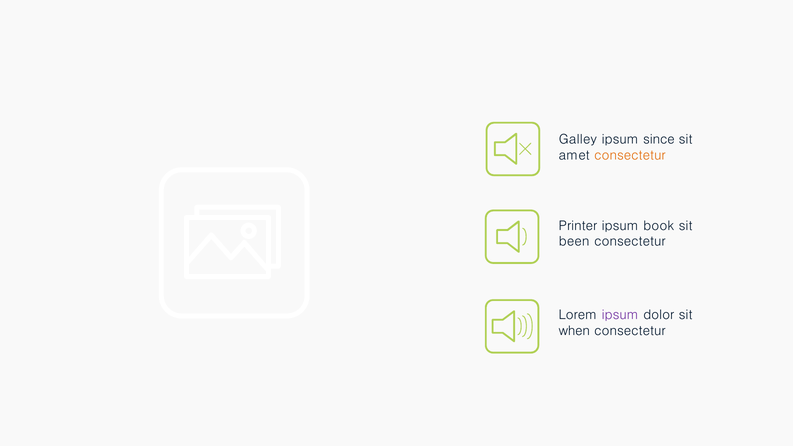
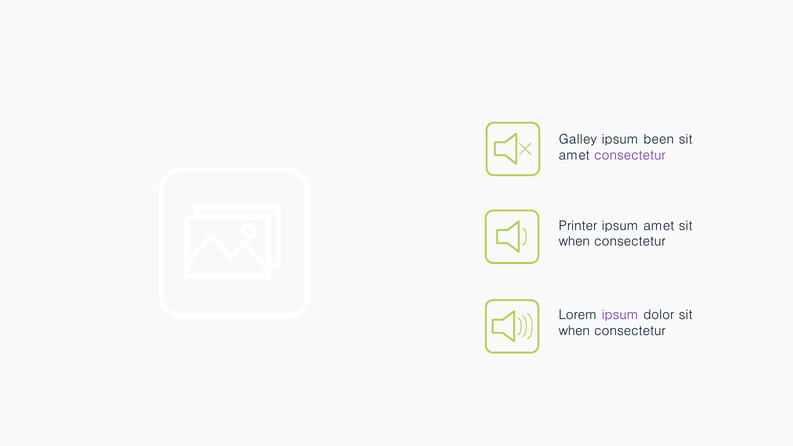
since: since -> been (659, 139)
consectetur colour: orange -> purple (630, 155)
ipsum book: book -> amet (659, 226)
been: been -> when (574, 242)
